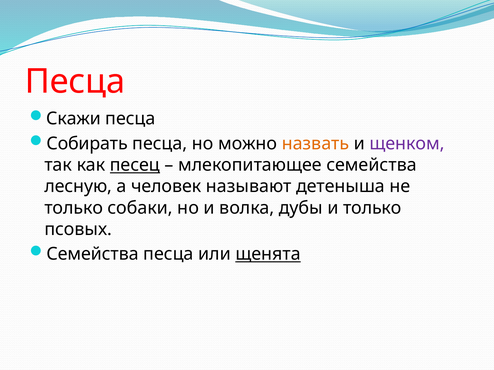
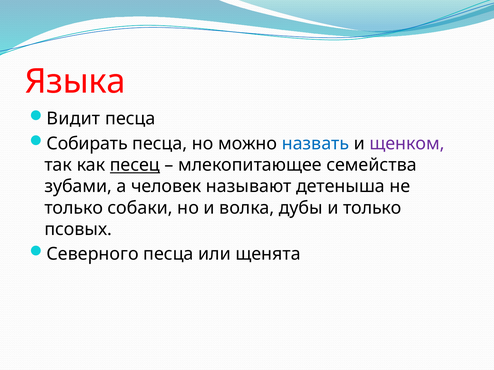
Песца: Песца -> Языка (75, 82)
Скажи: Скажи -> Видит (73, 119)
назвать colour: orange -> blue (316, 144)
лесную: лесную -> зубами (78, 187)
Семейства: Семейства -> Северного (93, 254)
щенята underline: present -> none (268, 254)
